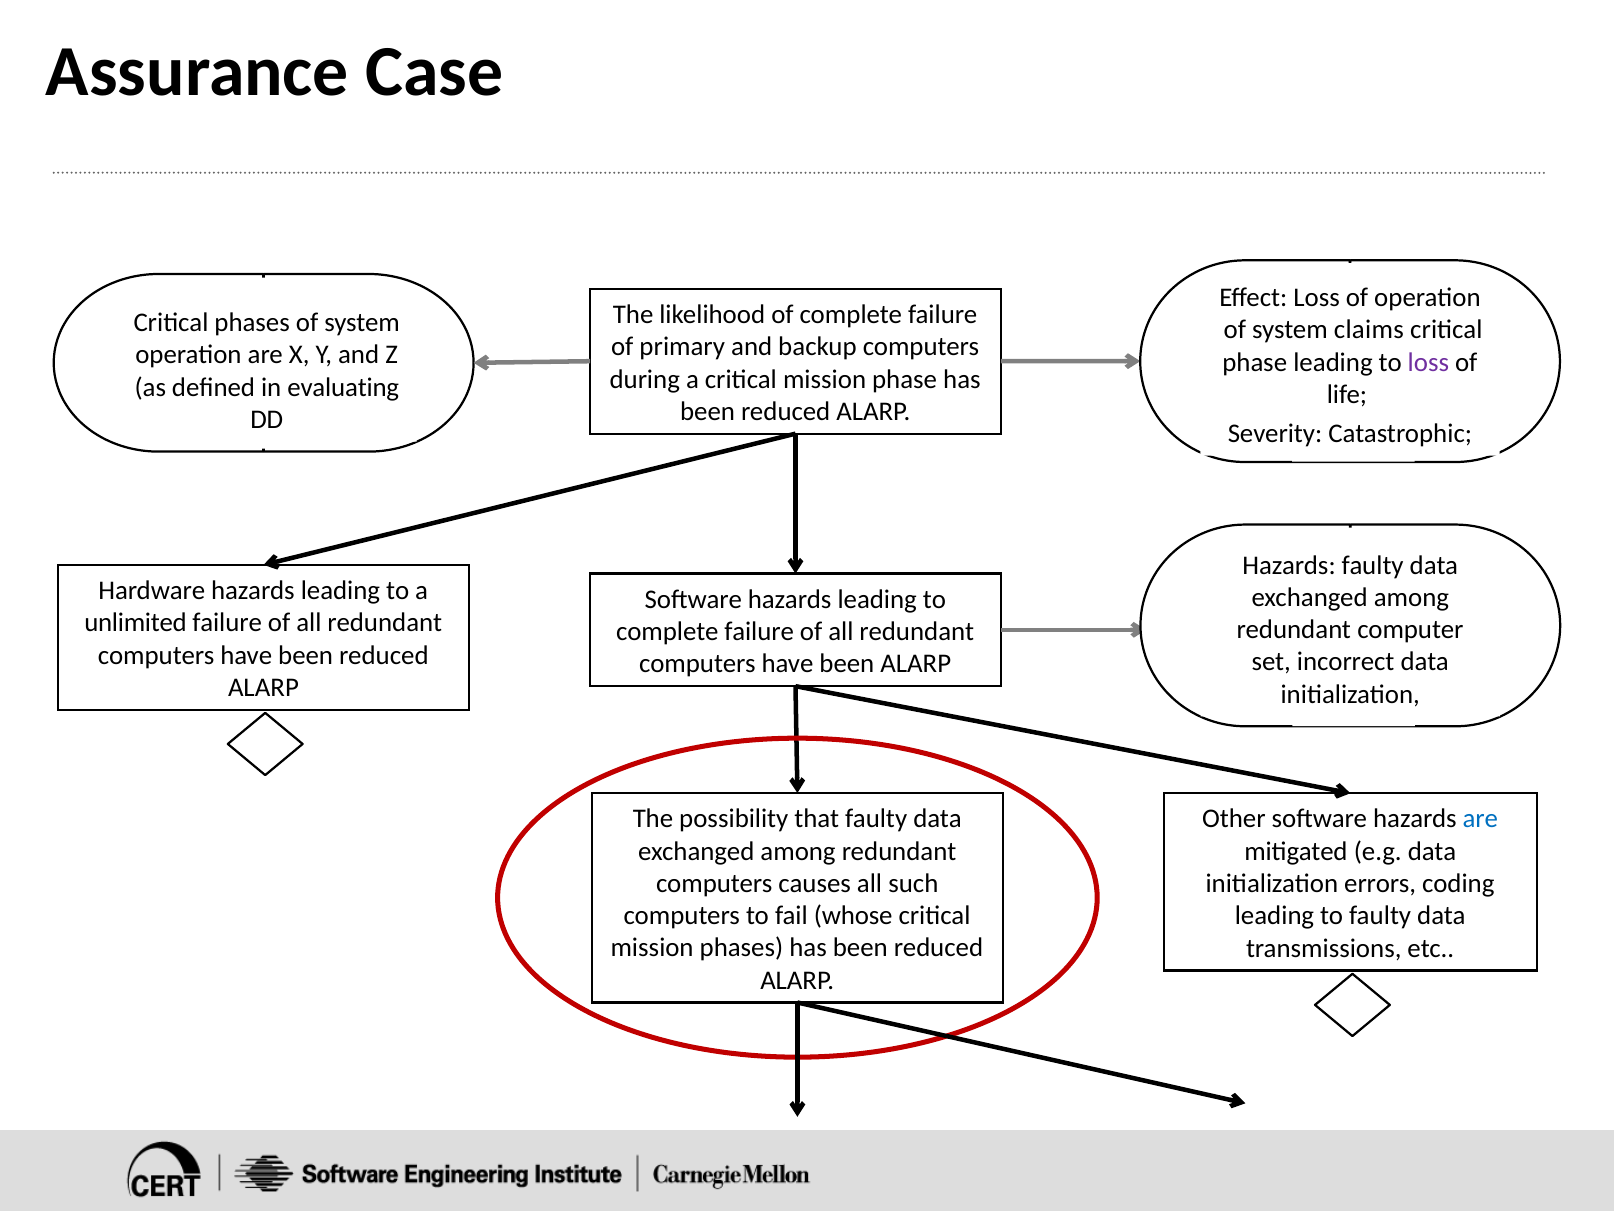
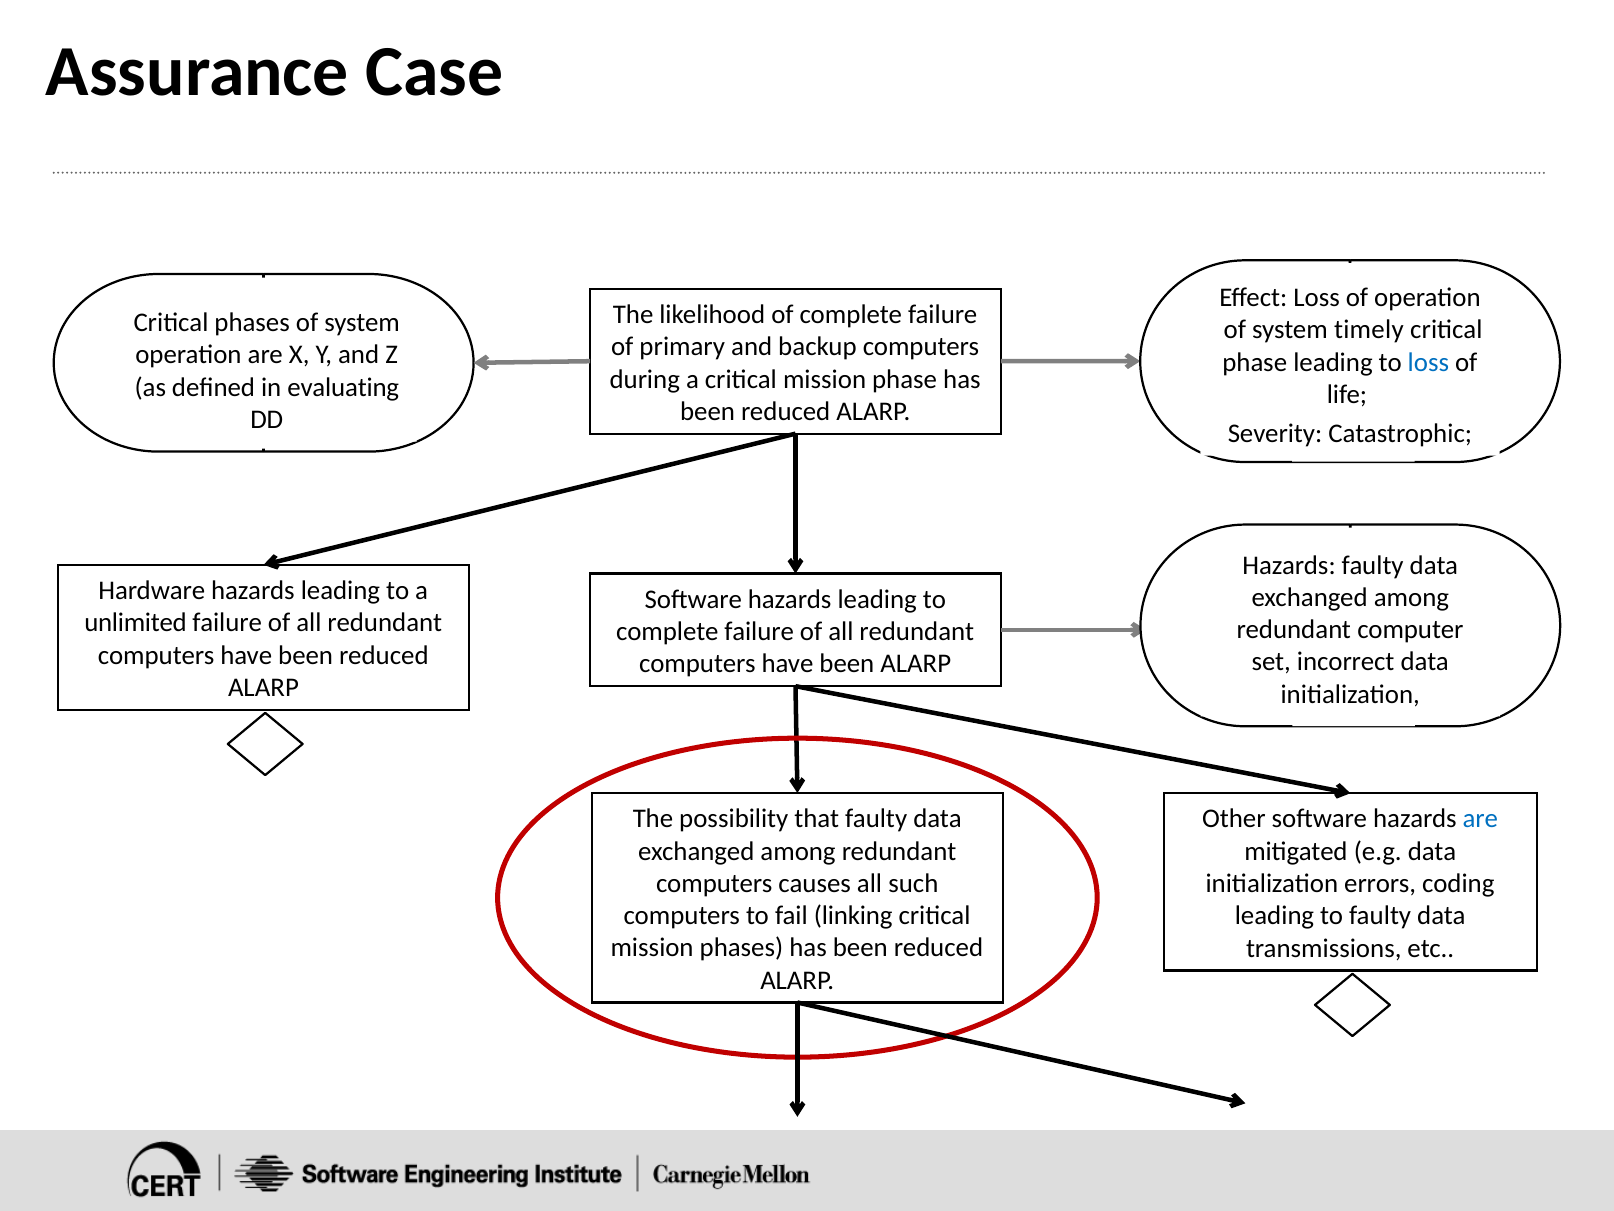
claims: claims -> timely (1369, 330)
loss colour: purple -> blue (1428, 362)
whose: whose -> linking (853, 915)
